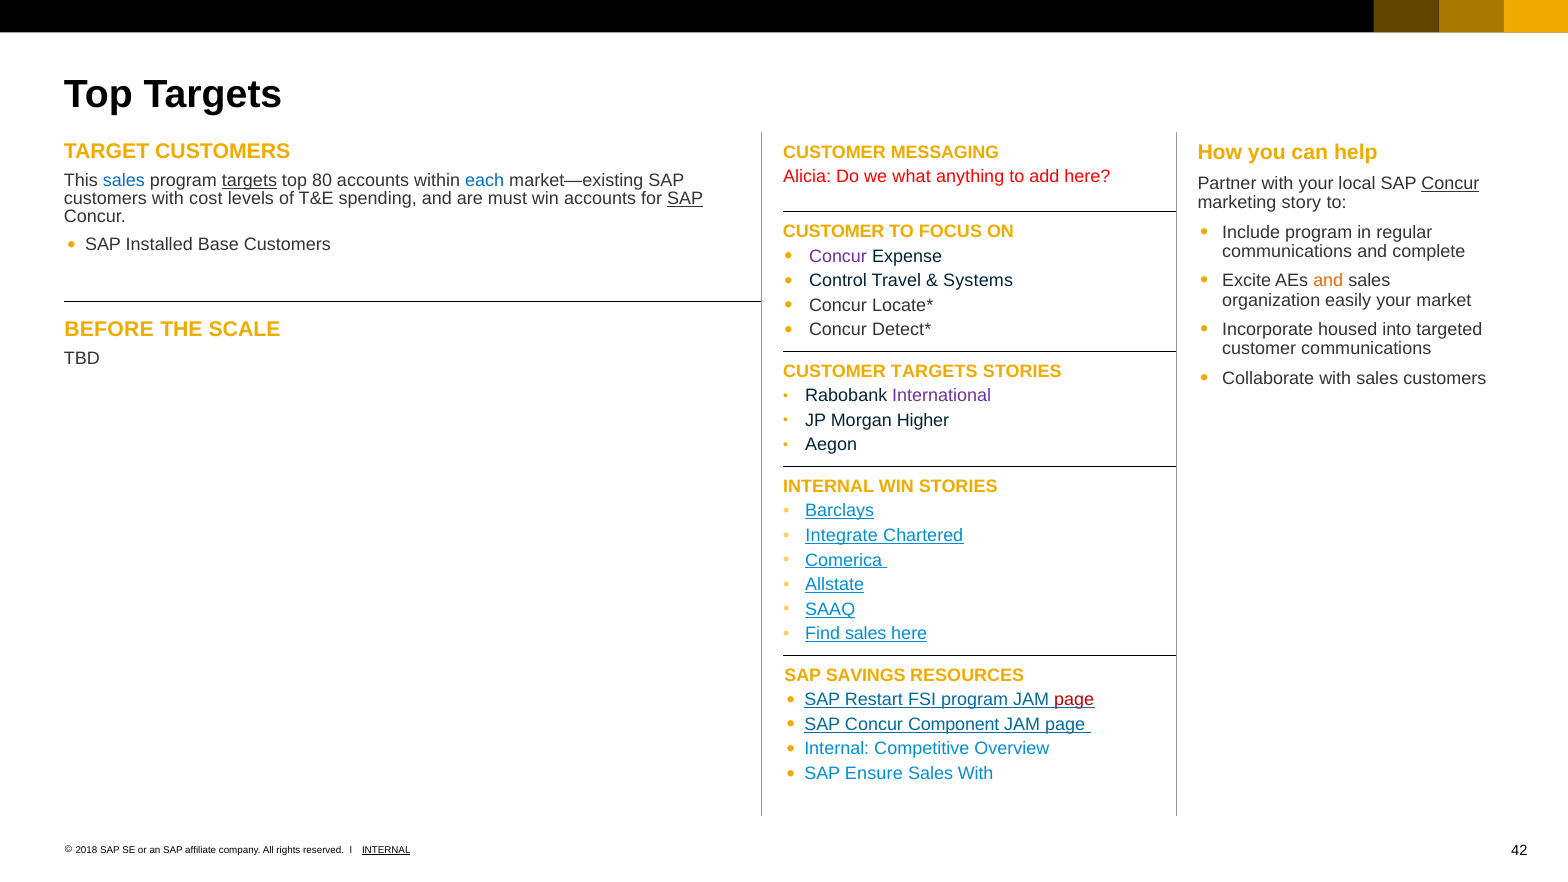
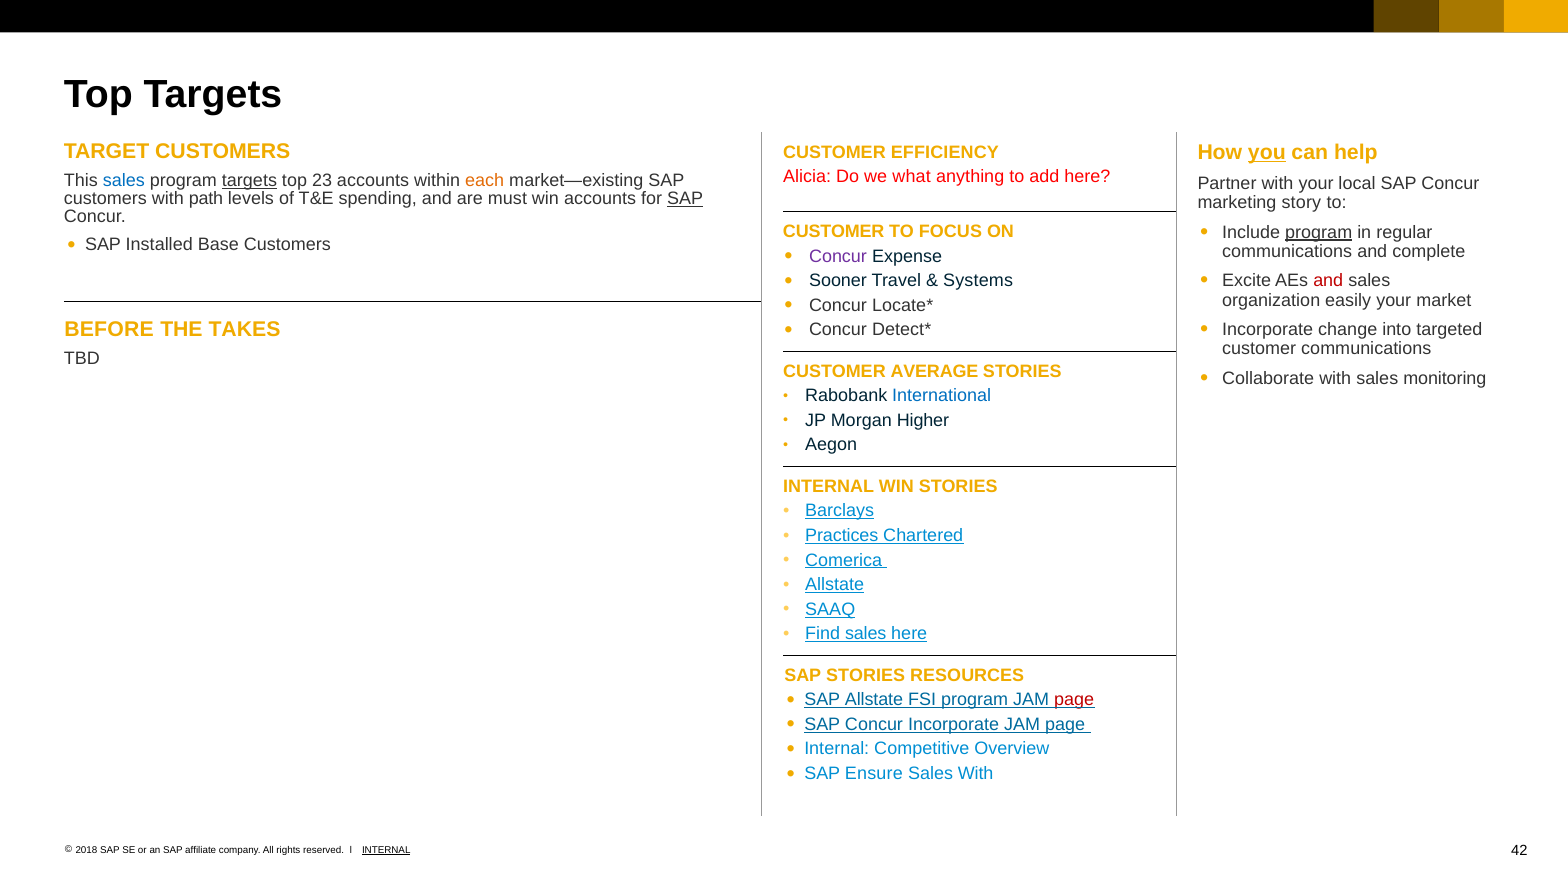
you underline: none -> present (1267, 153)
MESSAGING: MESSAGING -> EFFICIENCY (945, 152)
80: 80 -> 23 (322, 181)
each colour: blue -> orange (485, 181)
Concur underline: present -> none (1450, 184)
cost: cost -> path (206, 199)
program underline: none -> present (1319, 232)
and colour: orange -> red (1328, 281)
Control: Control -> Sooner (838, 281)
housed: housed -> change (1348, 330)
SCALE: SCALE -> TAKES (245, 329)
CUSTOMER TARGETS: TARGETS -> AVERAGE (934, 371)
sales customers: customers -> monitoring (1445, 378)
International colour: purple -> blue (942, 396)
Integrate: Integrate -> Practices (842, 536)
SAP SAVINGS: SAVINGS -> STORIES (866, 675)
SAP Restart: Restart -> Allstate (874, 700)
Concur Component: Component -> Incorporate (954, 725)
